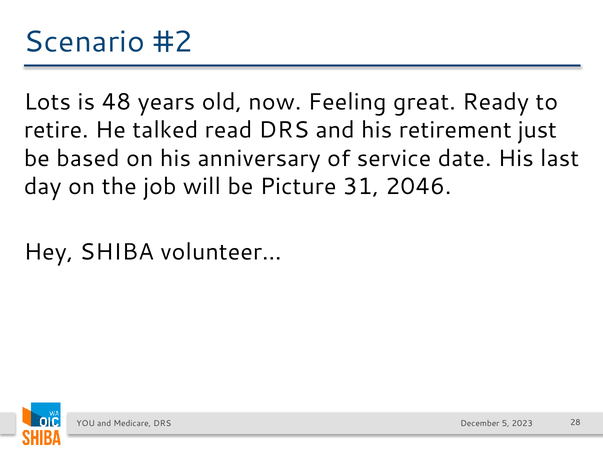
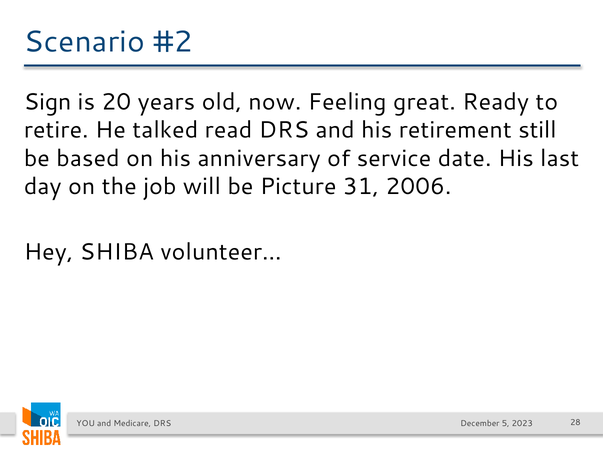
Lots: Lots -> Sign (48, 102)
48: 48 -> 20 (116, 102)
just: just -> still (537, 130)
2046: 2046 -> 2006 (418, 187)
